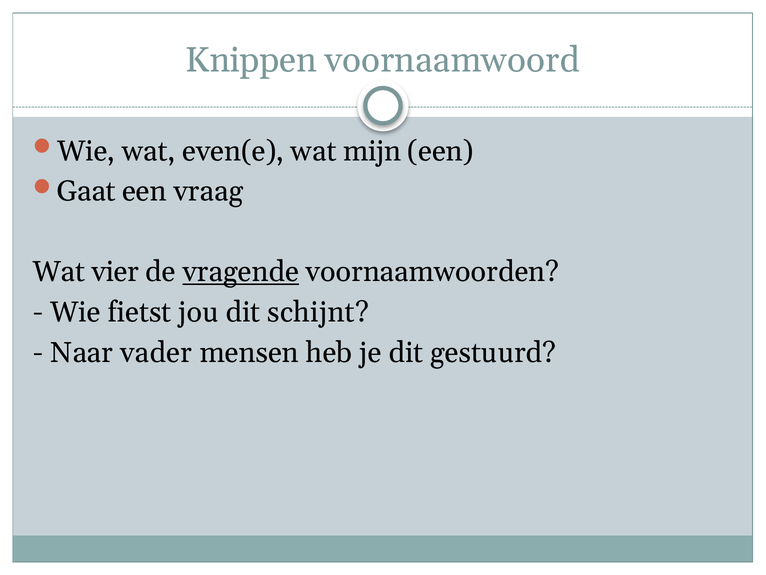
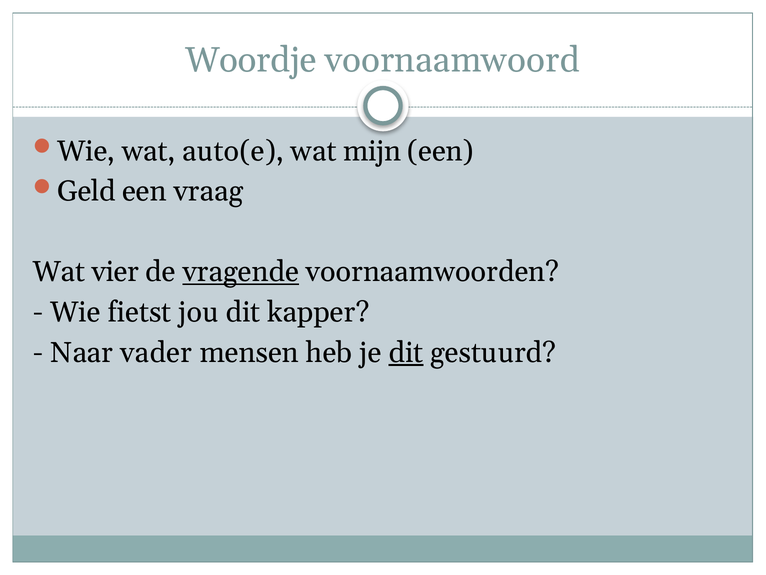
Knippen: Knippen -> Woordje (251, 60)
even(e: even(e -> auto(e (233, 151)
Gaat: Gaat -> Geld (86, 191)
schijnt: schijnt -> kapper (318, 312)
dit underline: none -> present (406, 352)
